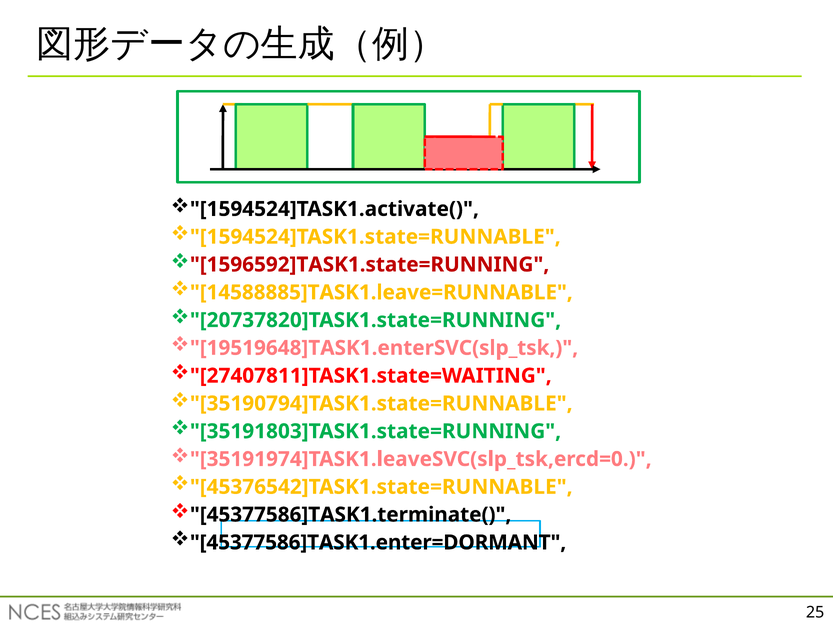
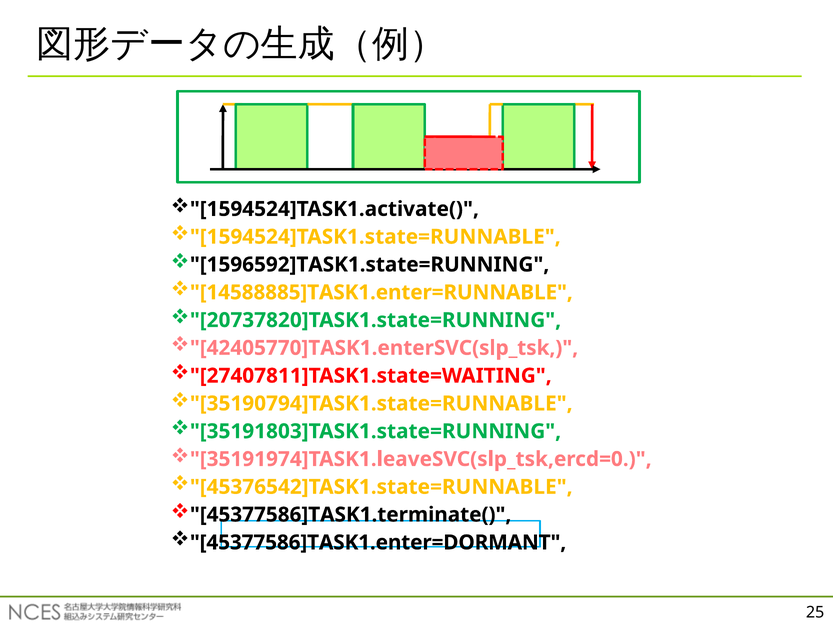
1596592]TASK1.state=RUNNING colour: red -> black (370, 265)
14588885]TASK1.leave=RUNNABLE: 14588885]TASK1.leave=RUNNABLE -> 14588885]TASK1.enter=RUNNABLE (381, 292)
19519648]TASK1.enterSVC(slp_tsk: 19519648]TASK1.enterSVC(slp_tsk -> 42405770]TASK1.enterSVC(slp_tsk (384, 348)
